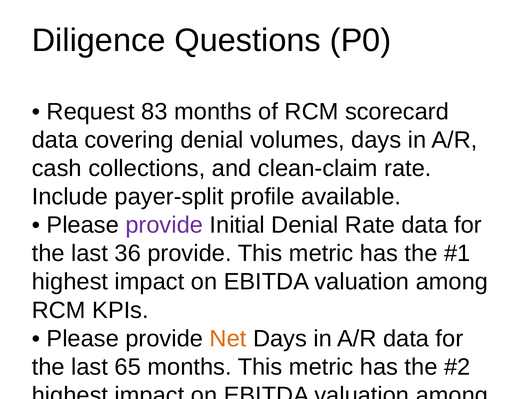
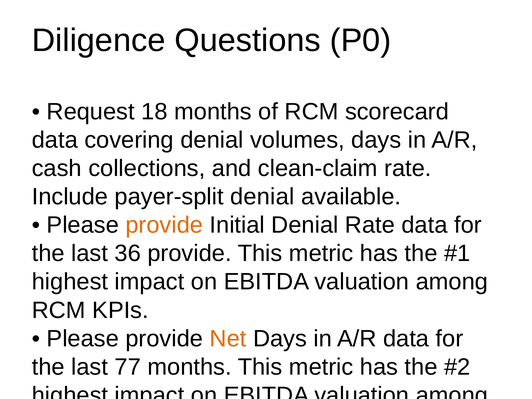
83: 83 -> 18 (154, 112)
payer-split profile: profile -> denial (262, 197)
provide colour: purple -> orange (164, 225)
65: 65 -> 77 (128, 367)
